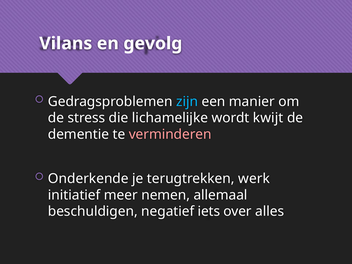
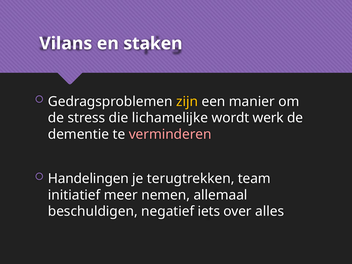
gevolg: gevolg -> staken (153, 43)
zijn colour: light blue -> yellow (187, 101)
kwijt: kwijt -> werk (268, 118)
Onderkende: Onderkende -> Handelingen (88, 179)
werk: werk -> team (254, 179)
